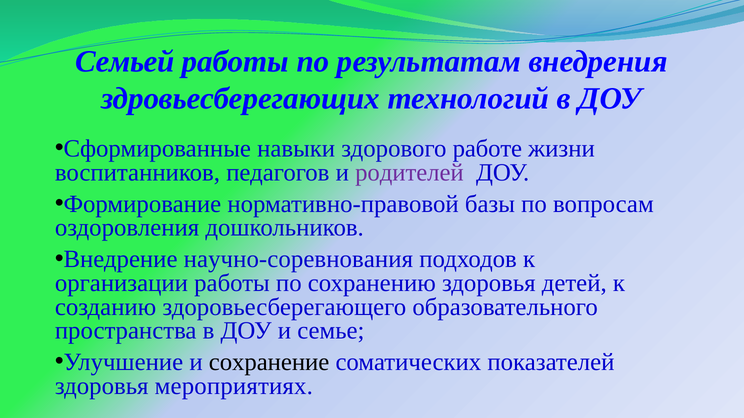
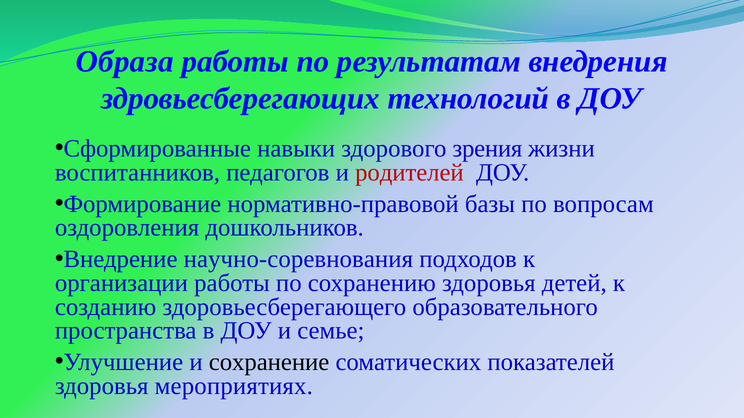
Семьей: Семьей -> Образа (125, 61)
работе: работе -> зрения (487, 149)
родителей colour: purple -> red (409, 173)
